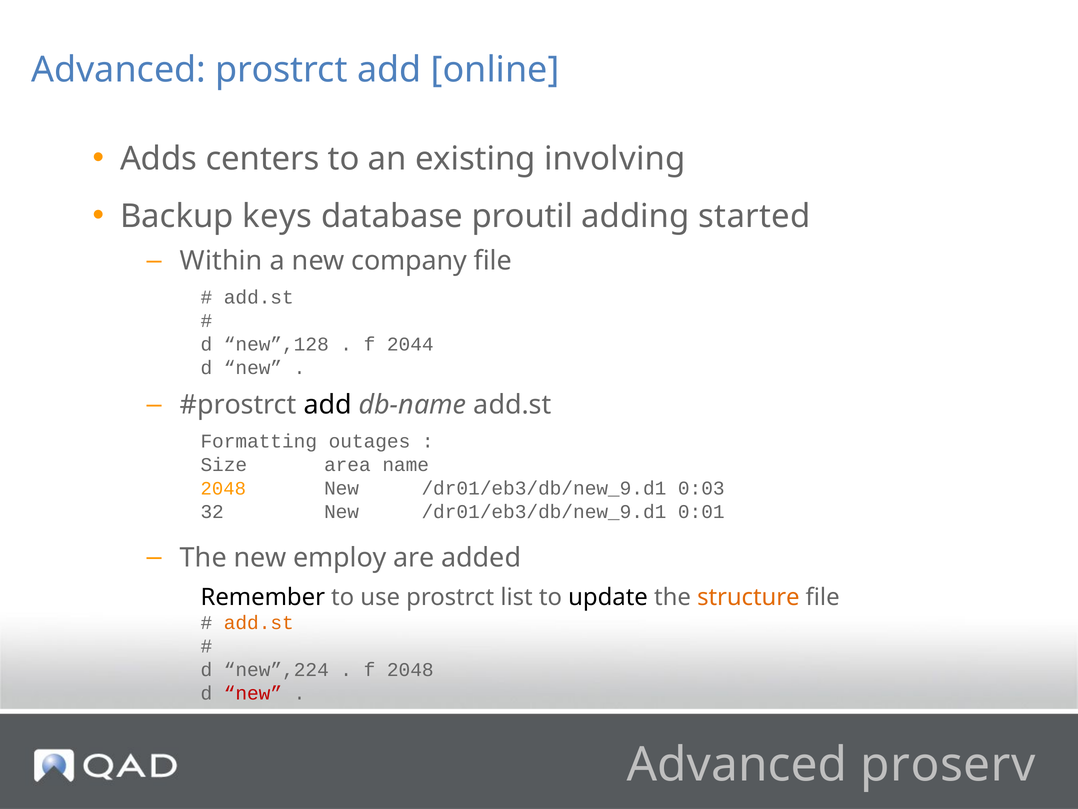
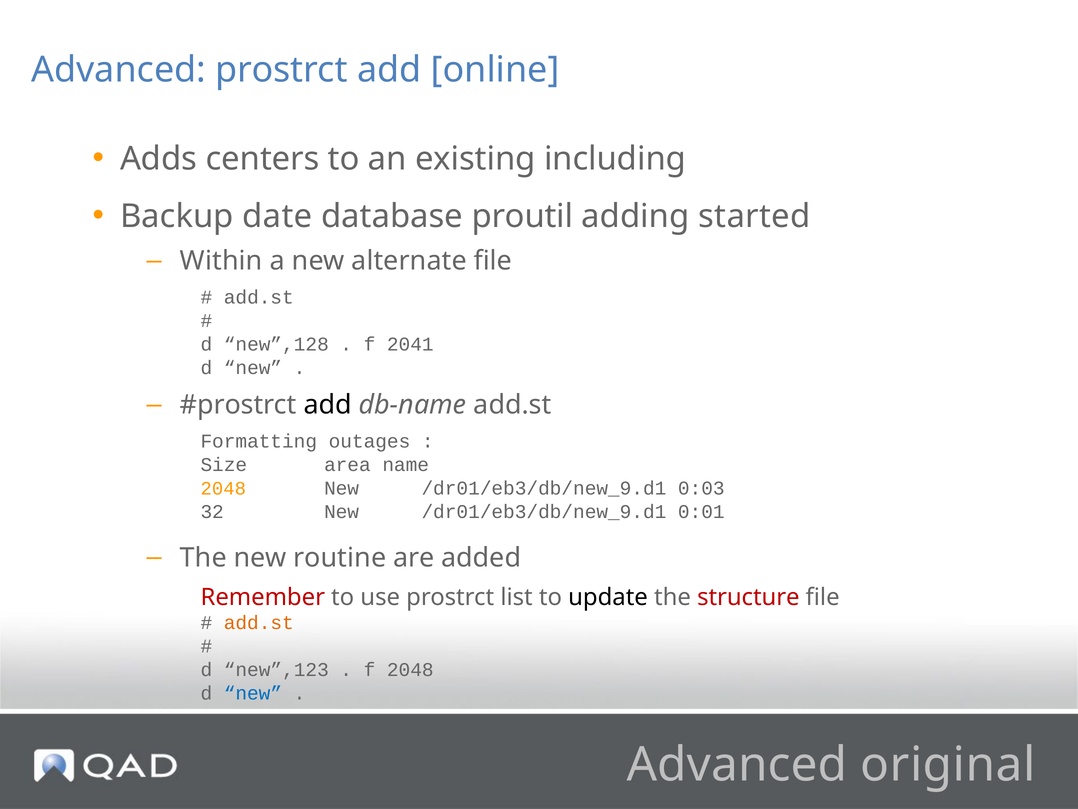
involving: involving -> including (615, 159)
keys: keys -> date (277, 216)
company: company -> alternate (409, 261)
2044: 2044 -> 2041 (410, 344)
employ: employ -> routine (340, 558)
Remember colour: black -> red (263, 597)
structure colour: orange -> red (748, 597)
new”,224: new”,224 -> new”,123 (276, 669)
new colour: red -> blue (253, 693)
proserv: proserv -> original (948, 764)
